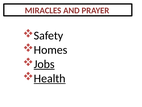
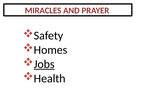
Health underline: present -> none (50, 78)
